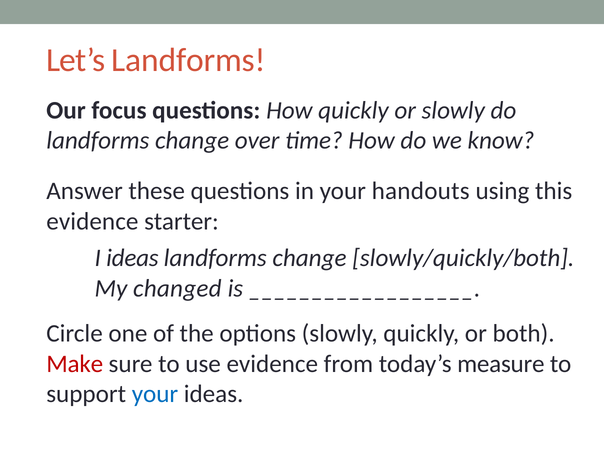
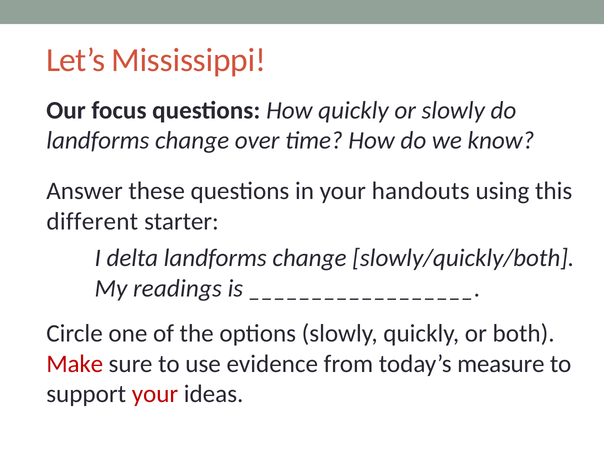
Let’s Landforms: Landforms -> Mississippi (189, 60)
evidence: evidence -> different (92, 221)
I ideas: ideas -> delta (132, 258)
changed: changed -> readings (177, 288)
your colour: blue -> red (155, 394)
